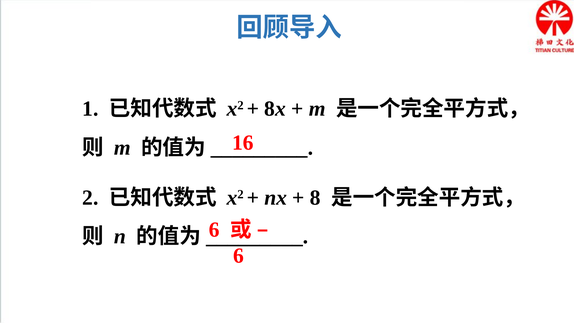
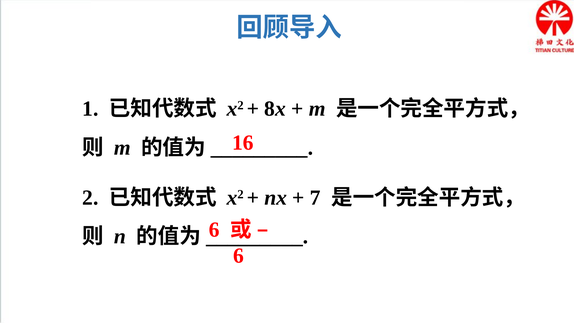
8: 8 -> 7 (315, 198)
